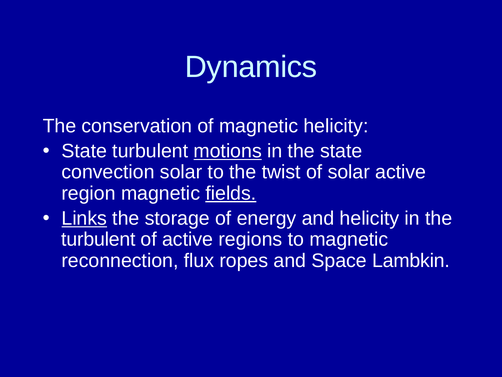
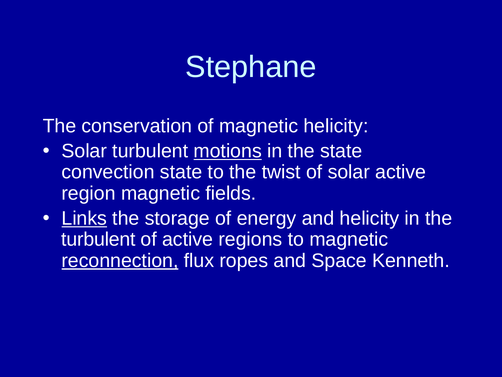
Dynamics: Dynamics -> Stephane (251, 67)
State: State -> Solar (84, 151)
convection solar: solar -> state (181, 172)
fields underline: present -> none (231, 193)
reconnection underline: none -> present (120, 260)
Lambkin: Lambkin -> Kenneth (411, 260)
